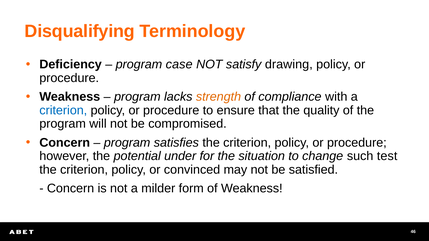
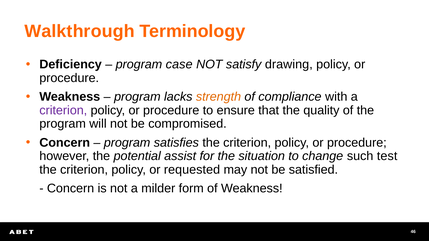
Disqualifying: Disqualifying -> Walkthrough (80, 31)
criterion colour: blue -> purple (63, 110)
under: under -> assist (180, 156)
convinced: convinced -> requested (192, 170)
